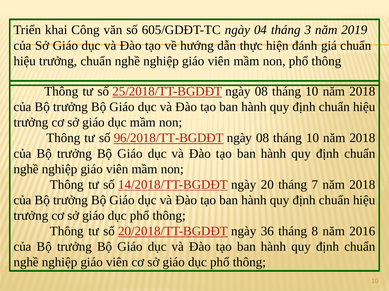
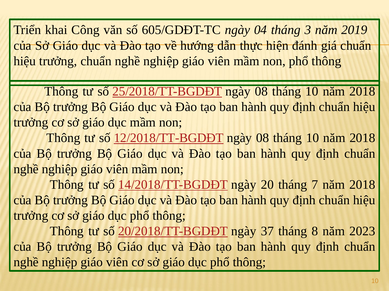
96/2018/TT-BGDĐT: 96/2018/TT-BGDĐT -> 12/2018/TT-BGDĐT (169, 138)
36: 36 -> 37 (267, 232)
2016: 2016 -> 2023 (362, 232)
